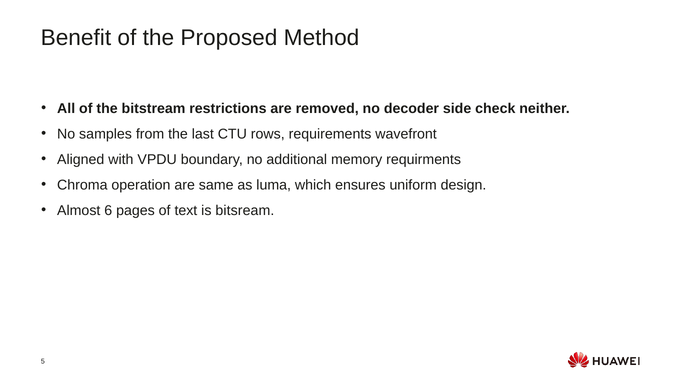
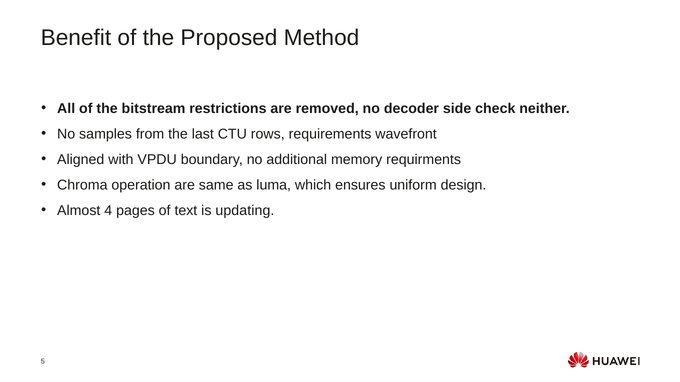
6: 6 -> 4 (108, 211)
bitsream: bitsream -> updating (245, 211)
